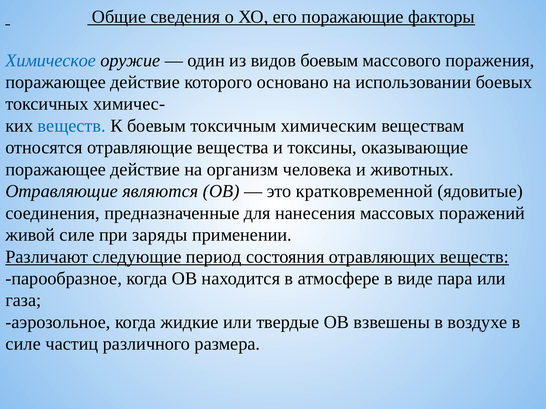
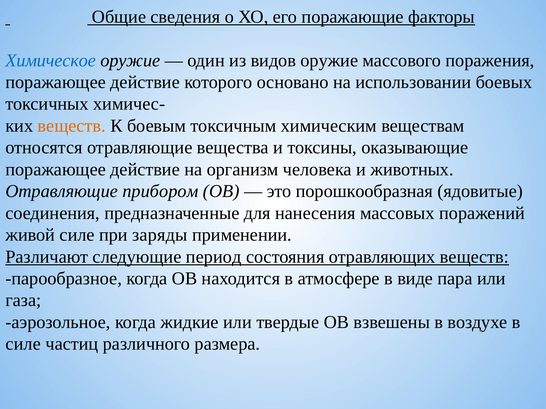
видов боевым: боевым -> оружие (329, 60)
веществ colour: blue -> orange (72, 126)
являются: являются -> прибором (160, 191)
кратковременной: кратковременной -> порошкообразная (364, 191)
